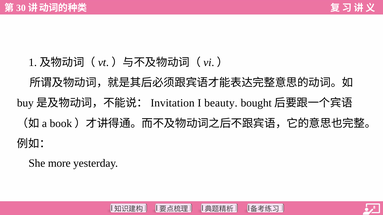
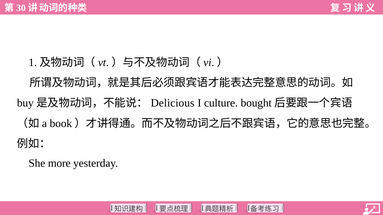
Invitation: Invitation -> Delicious (173, 103)
beauty: beauty -> culture (221, 103)
